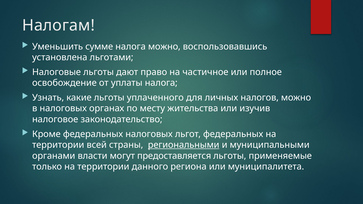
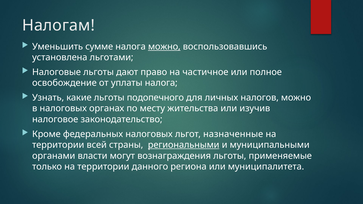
можно underline: none -> present (164, 47)
уплаченного: уплаченного -> подопечного (155, 98)
льгот федеральных: федеральных -> назначенные (233, 134)
предоставляется: предоставляется -> вознаграждения (174, 156)
